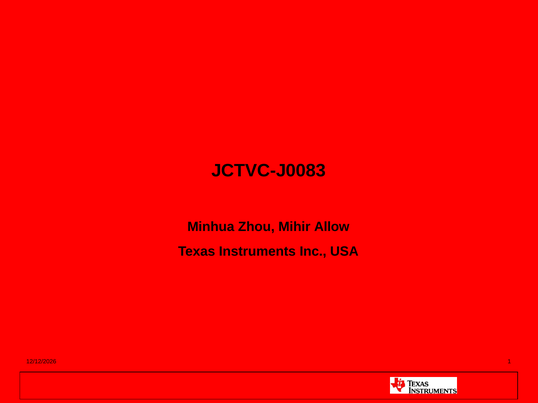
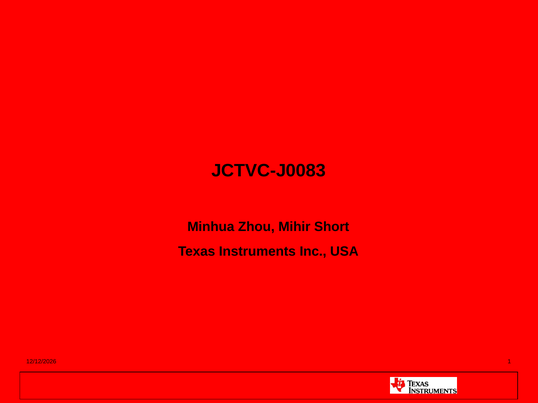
Allow: Allow -> Short (332, 227)
